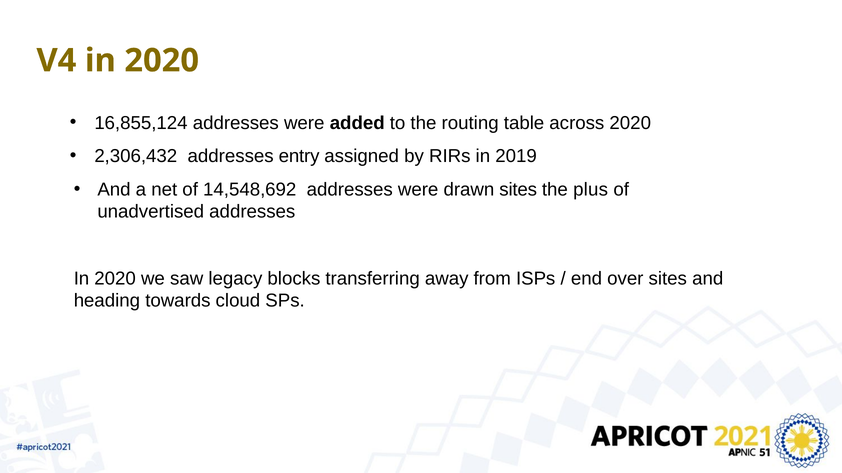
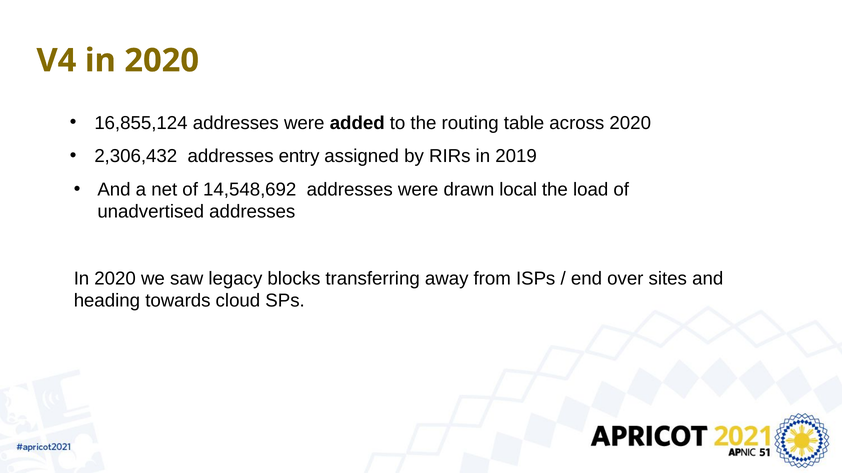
drawn sites: sites -> local (518, 190)
plus: plus -> load (591, 190)
